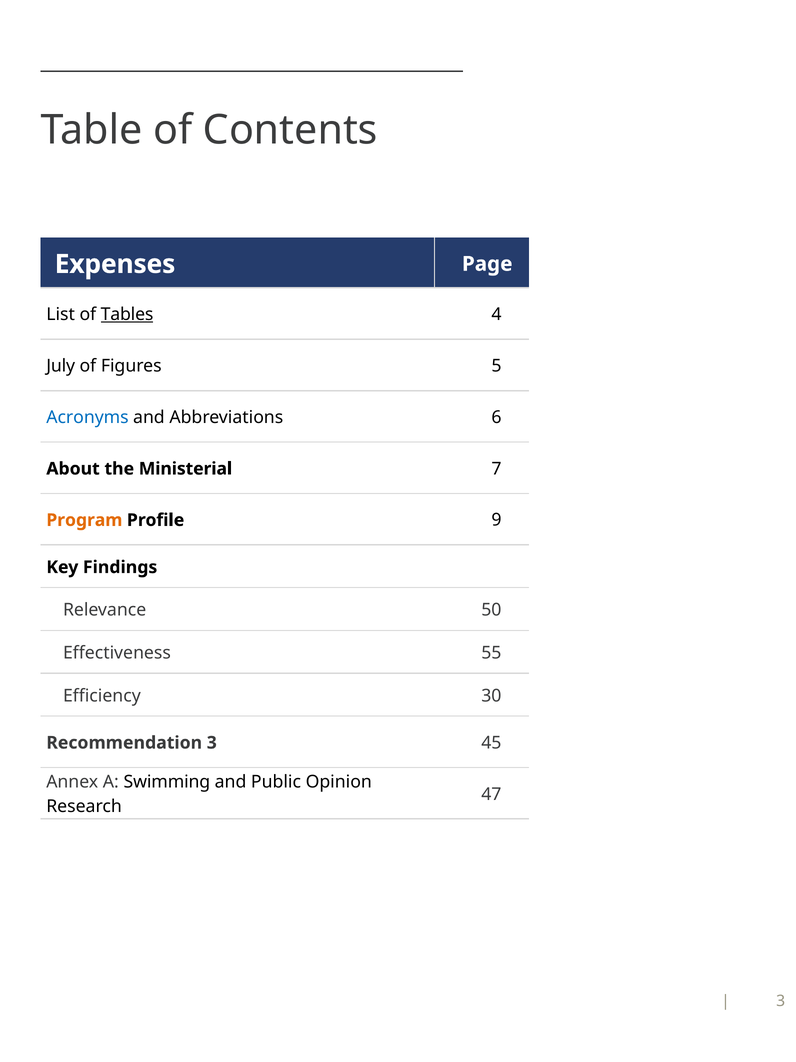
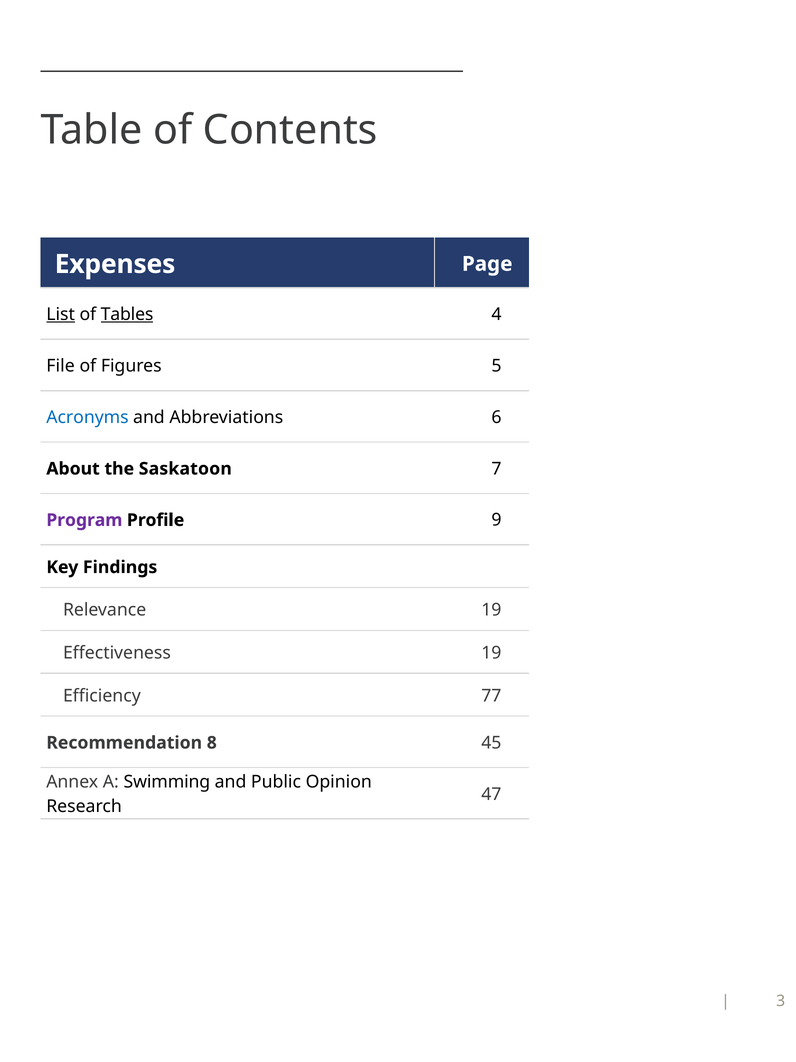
List underline: none -> present (61, 314)
July: July -> File (61, 366)
Ministerial: Ministerial -> Saskatoon (185, 468)
Program colour: orange -> purple (84, 520)
Relevance 50: 50 -> 19 (491, 610)
Effectiveness 55: 55 -> 19 (491, 652)
30: 30 -> 77 (491, 695)
Recommendation 3: 3 -> 8 (212, 742)
